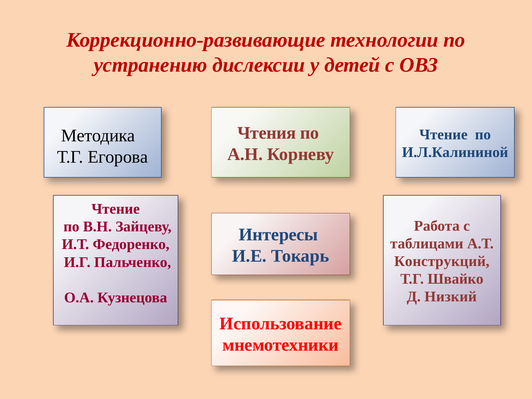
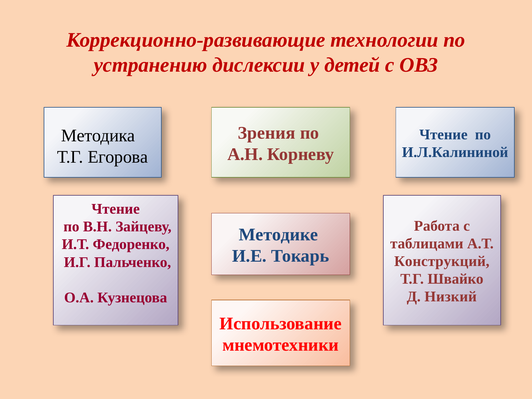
Чтения: Чтения -> Зрения (267, 133)
Интересы: Интересы -> Методике (278, 235)
